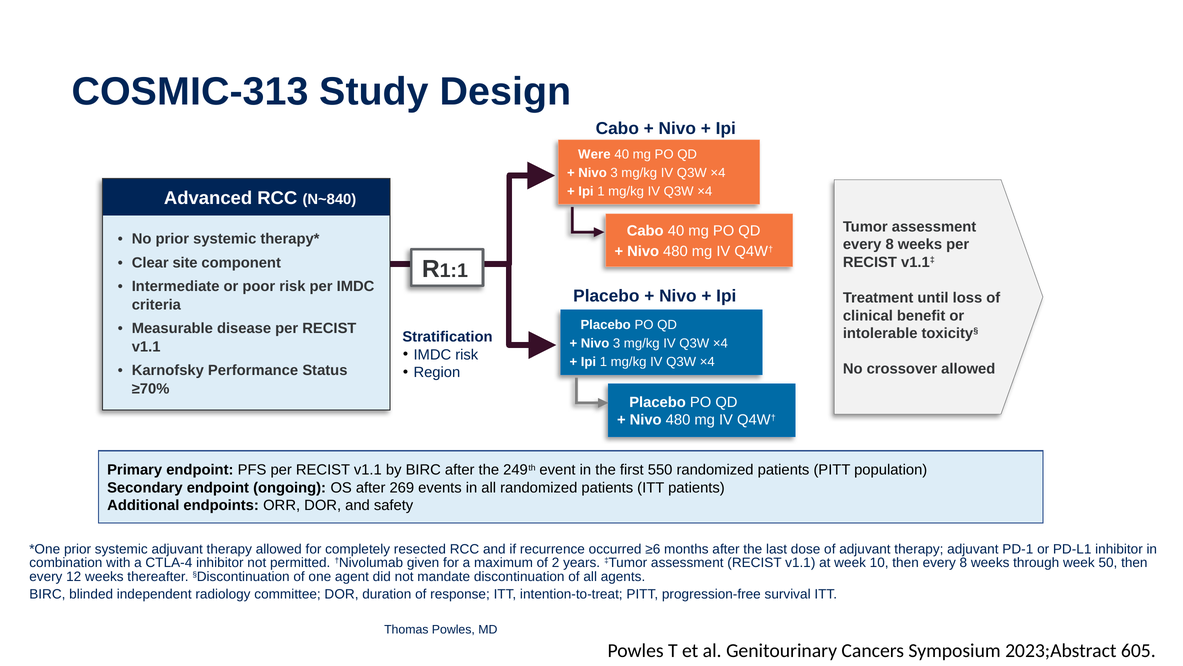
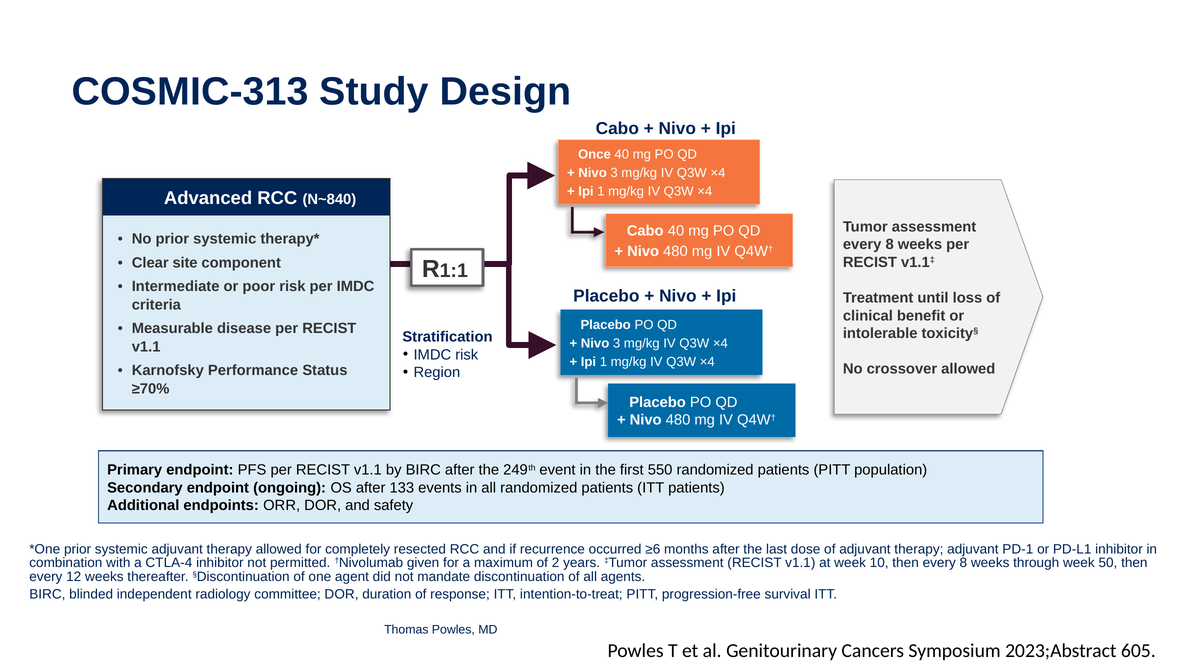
Were: Were -> Once (594, 154)
269: 269 -> 133 (402, 487)
